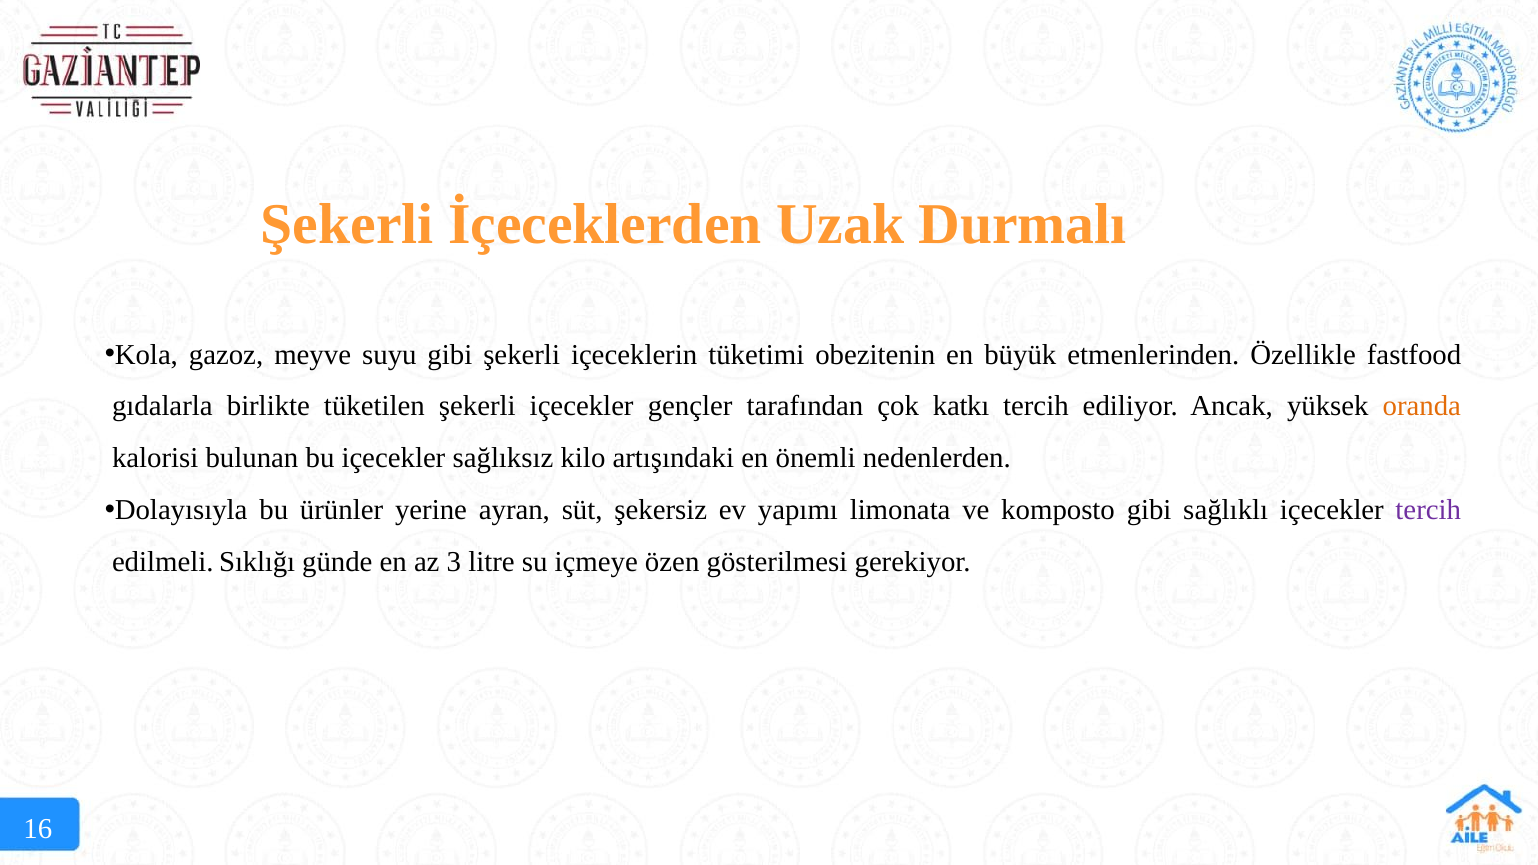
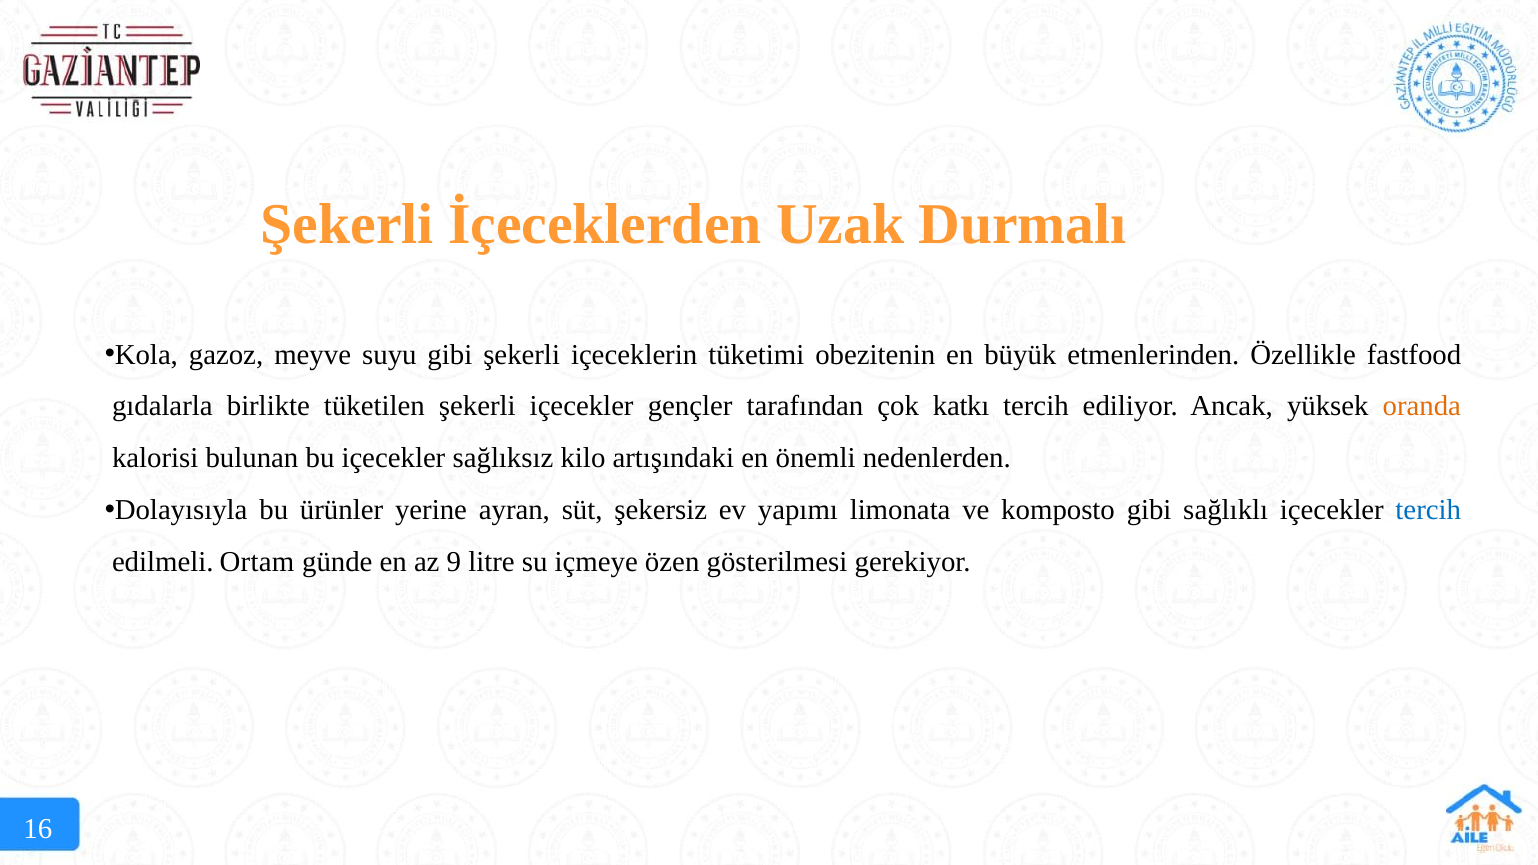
tercih colour: purple -> blue (1428, 510)
Sıklığı: Sıklığı -> Ortam (257, 562)
3: 3 -> 9 (454, 562)
